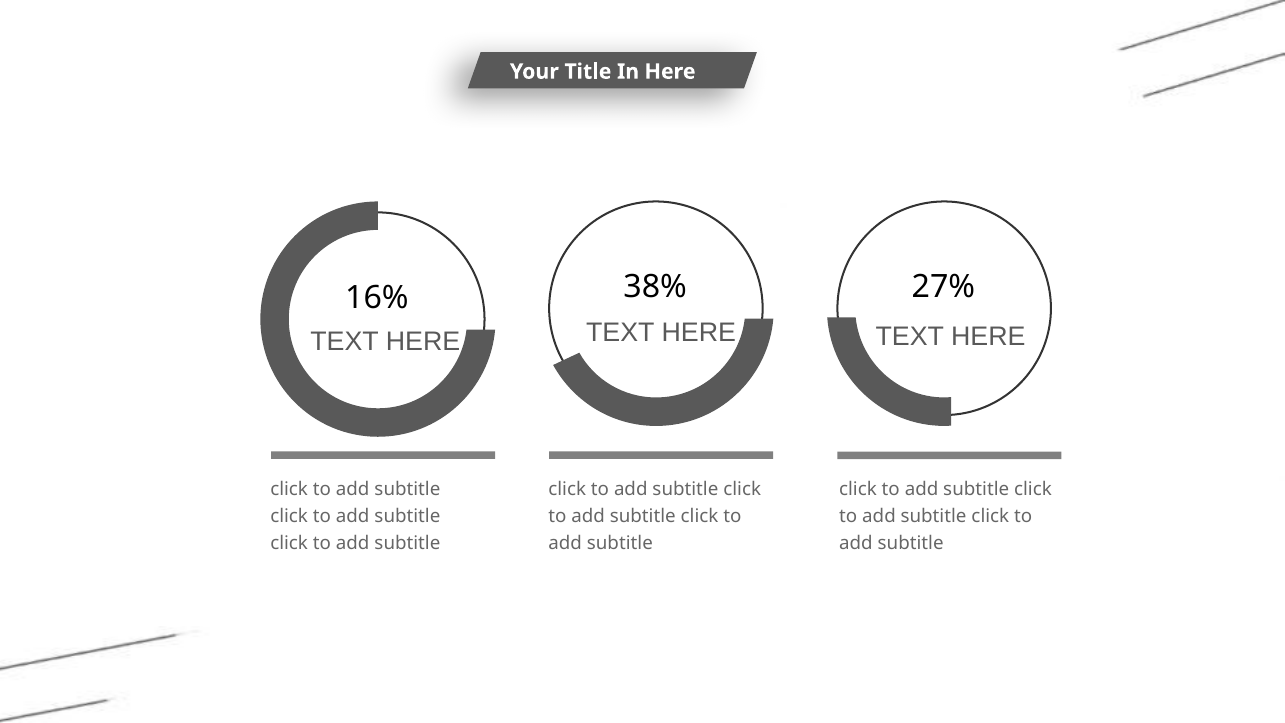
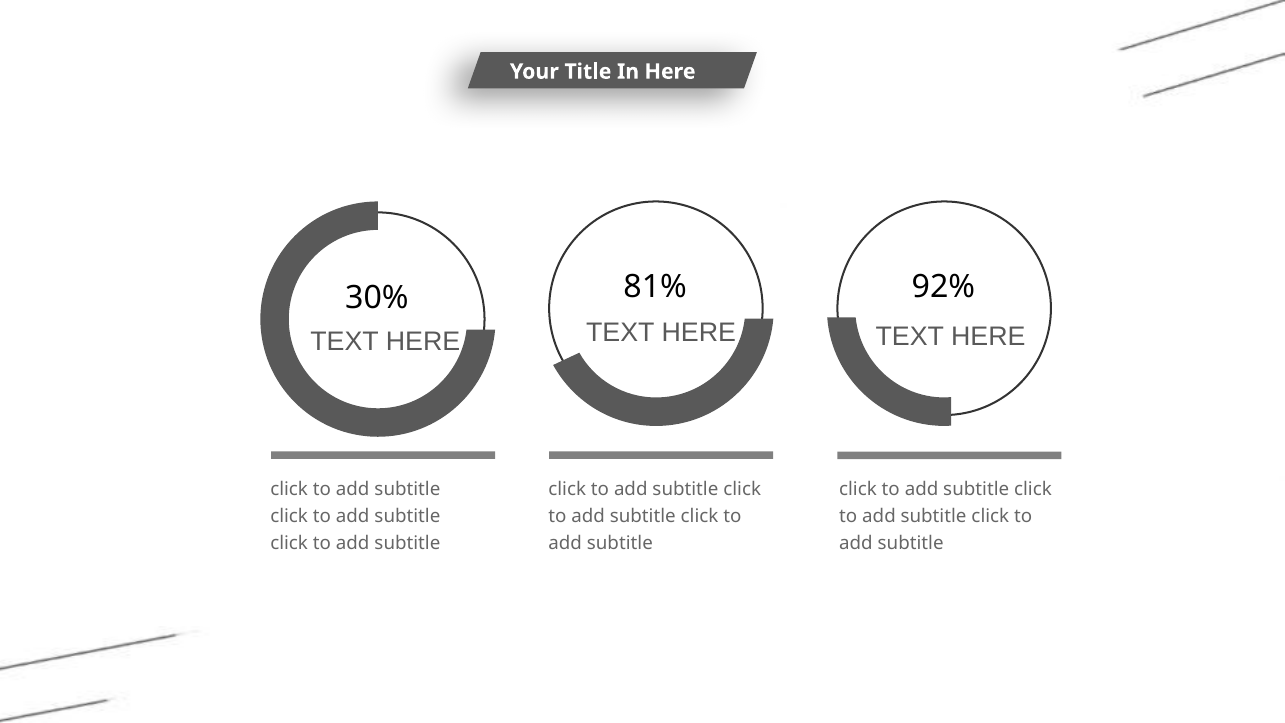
38%: 38% -> 81% (655, 287)
27%: 27% -> 92% (943, 287)
16%: 16% -> 30% (377, 298)
